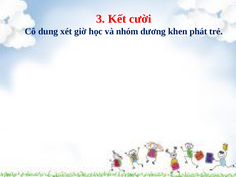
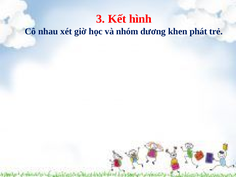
cười: cười -> hình (140, 19)
dung: dung -> nhau (48, 31)
